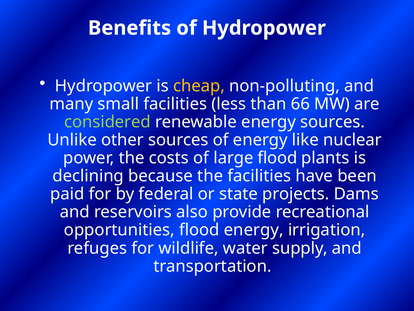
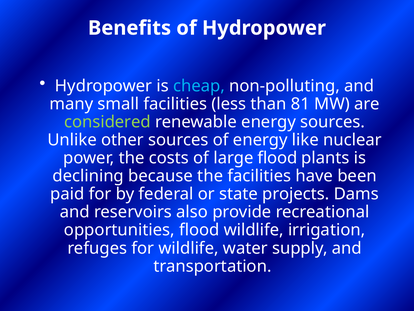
cheap colour: yellow -> light blue (199, 86)
66: 66 -> 81 (300, 104)
flood energy: energy -> wildlife (254, 230)
